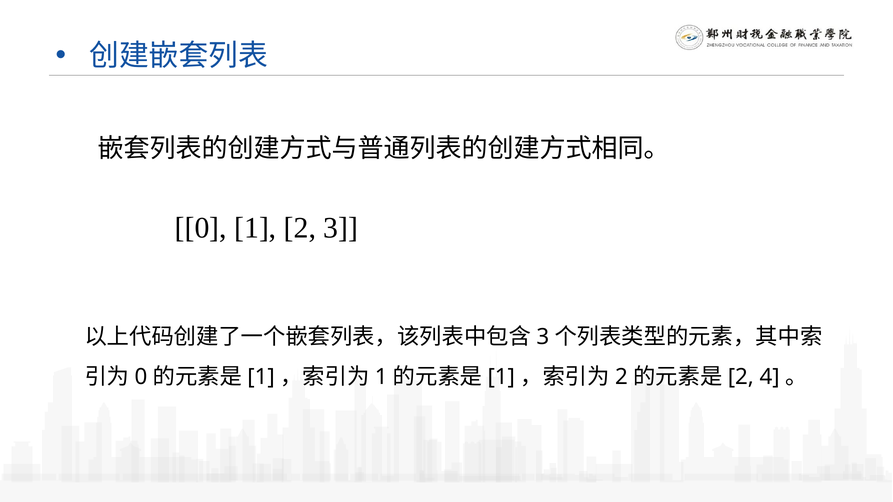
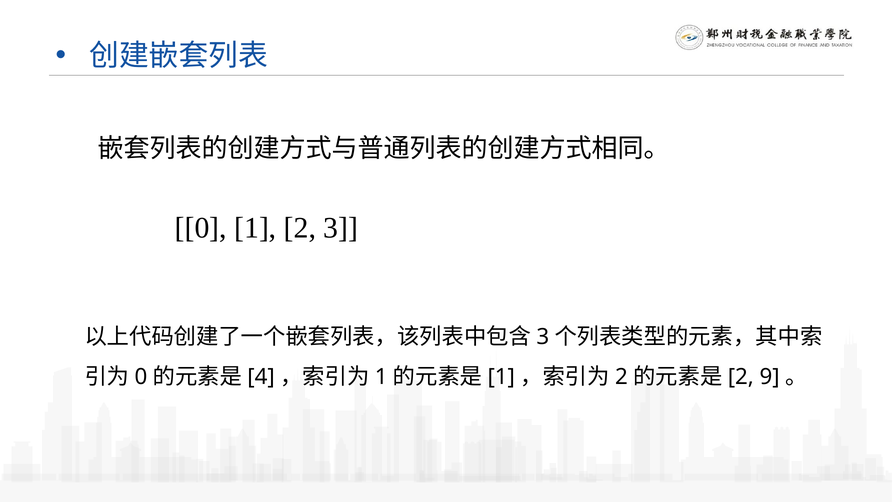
1: 1 -> 4 (261, 377)
4: 4 -> 9 (770, 377)
